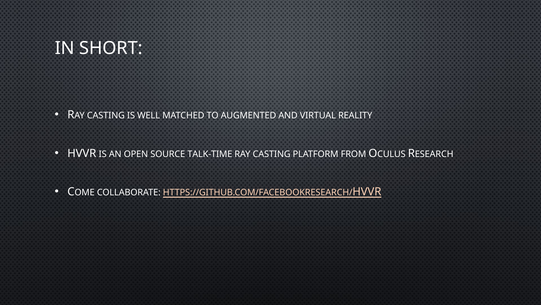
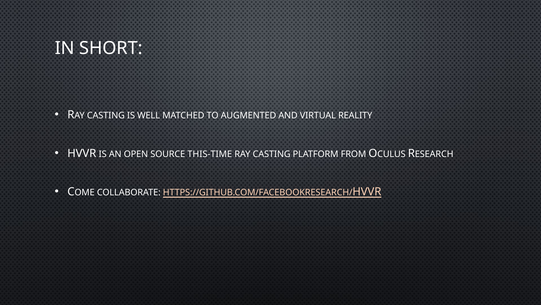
TALK-TIME: TALK-TIME -> THIS-TIME (210, 154)
